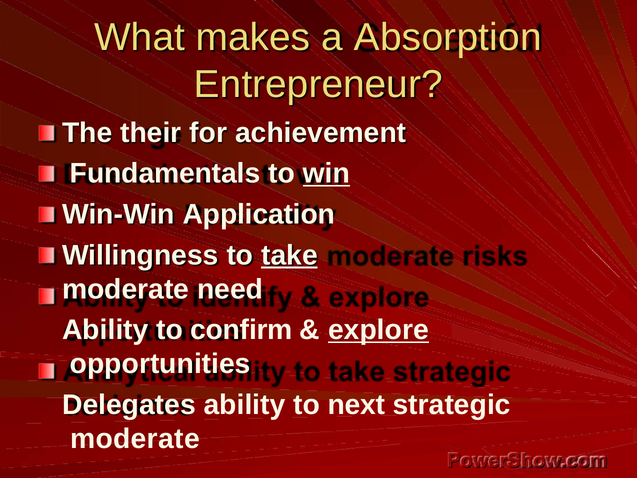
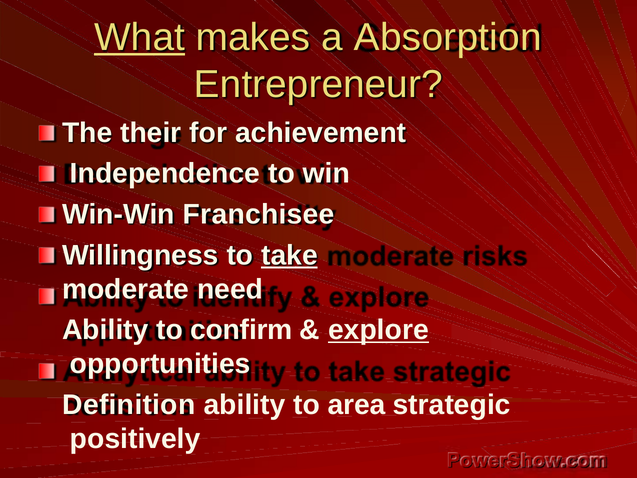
What underline: none -> present (140, 37)
Fundamentals: Fundamentals -> Independence (165, 174)
win underline: present -> none (327, 174)
Application: Application -> Franchisee (259, 214)
Delegates: Delegates -> Definition (129, 405)
next: next -> area (357, 405)
moderate: moderate -> positively (135, 439)
